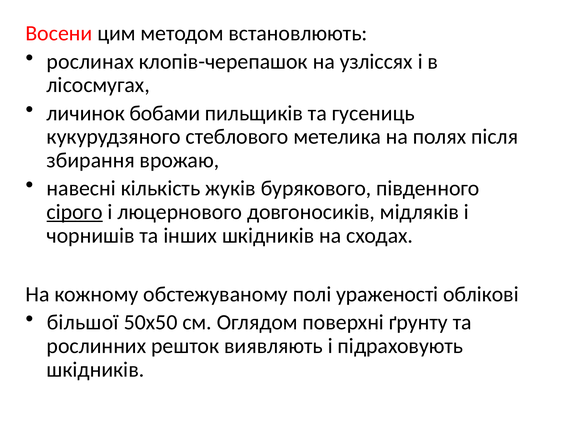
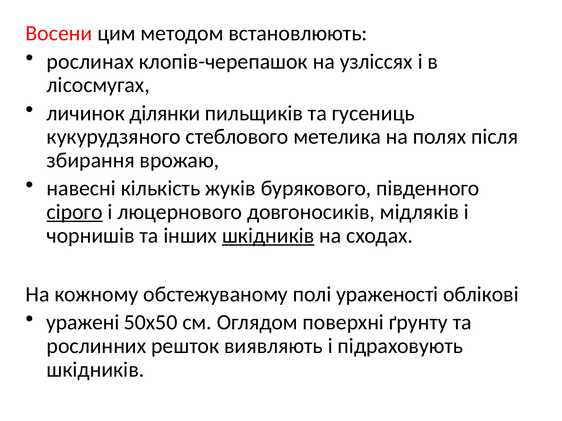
бобами: бобами -> ділянки (165, 113)
шкідників underline: none -> present (268, 236)
більшої: більшої -> уражені (83, 323)
